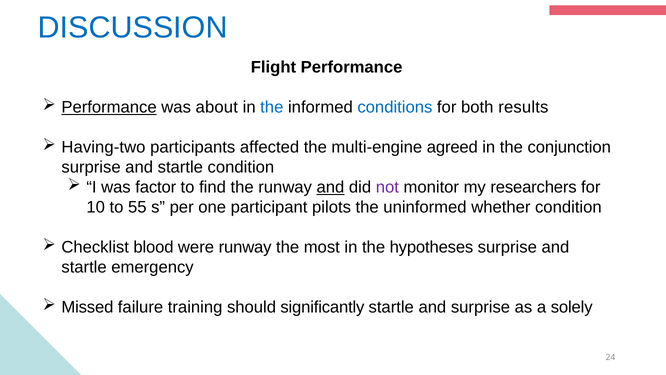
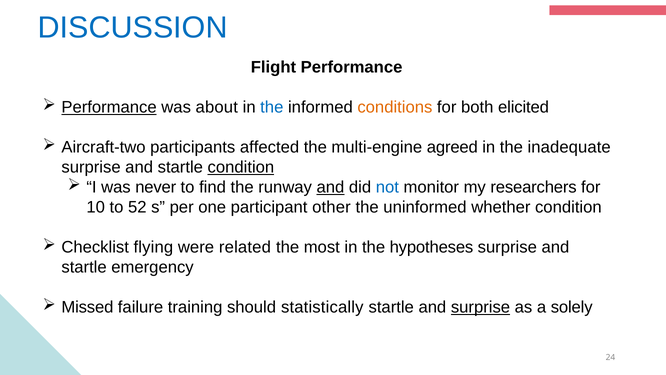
conditions colour: blue -> orange (395, 107)
results: results -> elicited (524, 107)
Having-two: Having-two -> Aircraft-two (104, 147)
conjunction: conjunction -> inadequate (569, 147)
condition underline: none -> present (241, 167)
factor: factor -> never (156, 187)
not colour: purple -> blue (387, 187)
55: 55 -> 52 (137, 207)
pilots: pilots -> other (331, 207)
blood: blood -> flying (153, 247)
were runway: runway -> related (245, 247)
significantly: significantly -> statistically (322, 307)
surprise underline: none -> present (480, 307)
